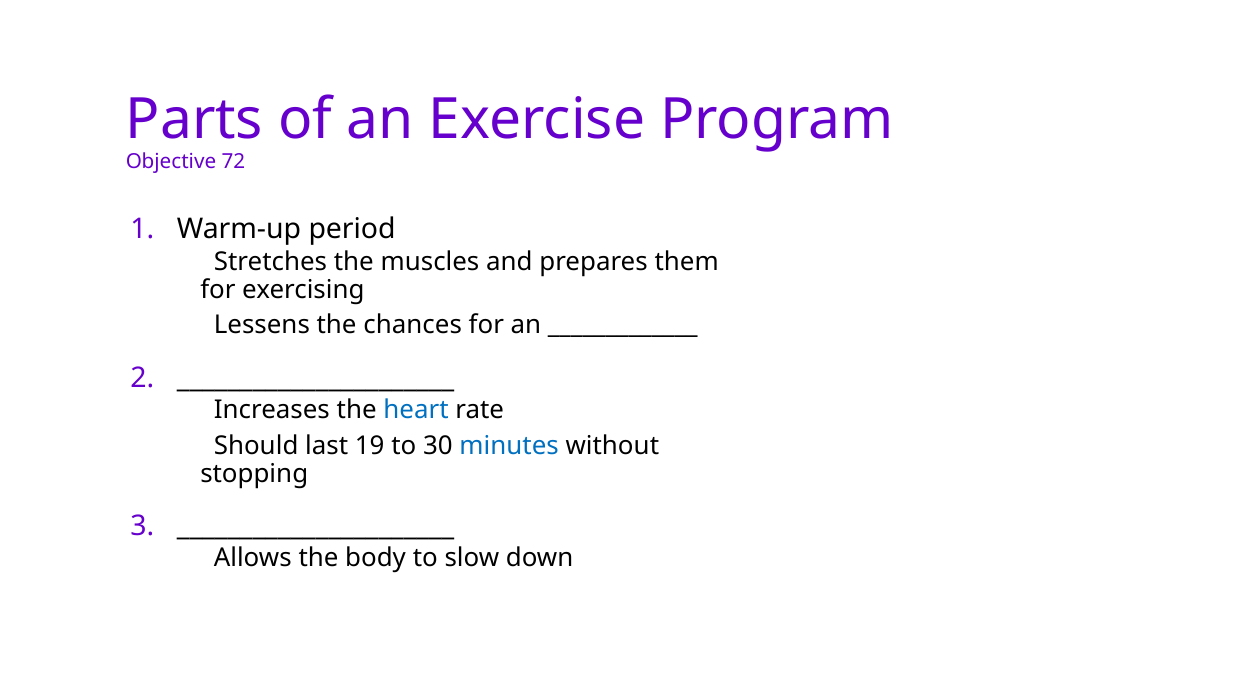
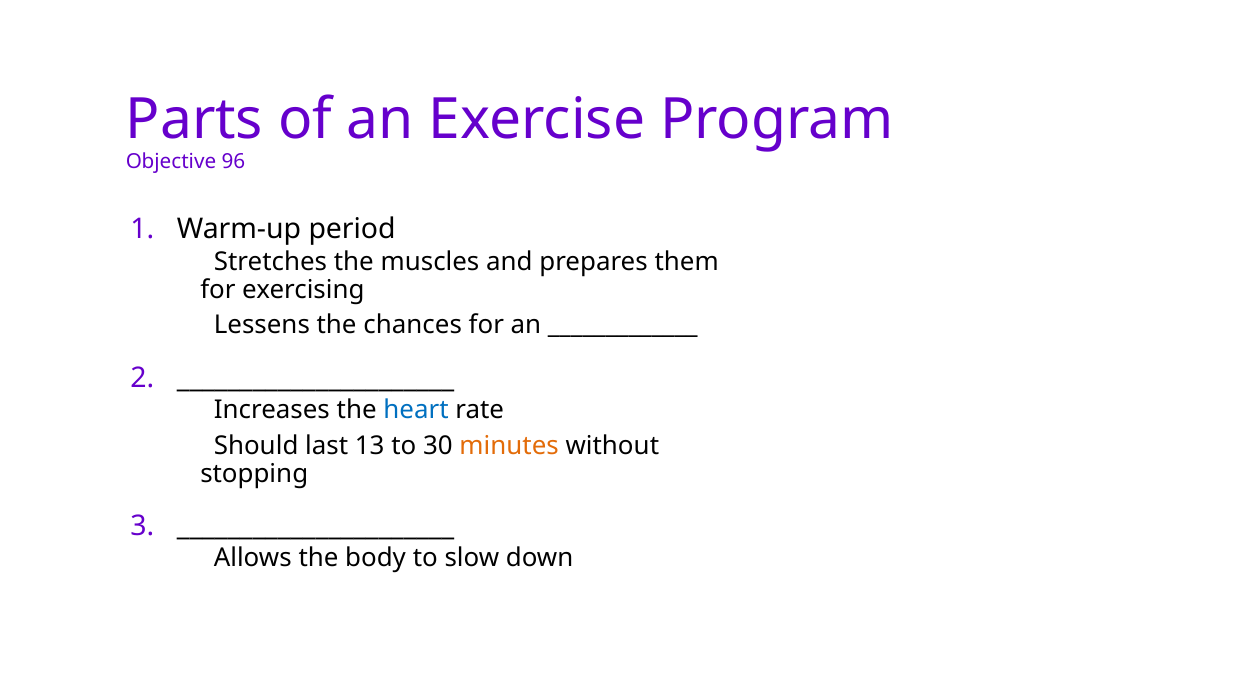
72: 72 -> 96 (234, 162)
19: 19 -> 13 (370, 445)
minutes colour: blue -> orange (509, 445)
